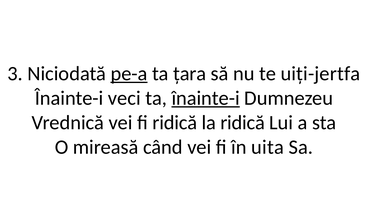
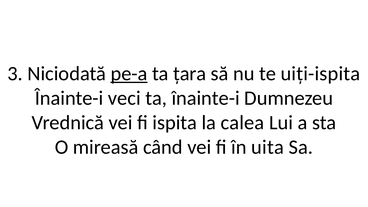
uiți-jertfa: uiți-jertfa -> uiți-ispita (320, 74)
înainte-i underline: present -> none (206, 98)
fi ridică: ridică -> ispita (175, 123)
la ridică: ridică -> calea (242, 123)
